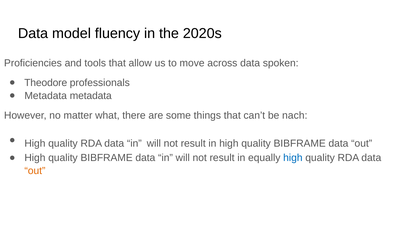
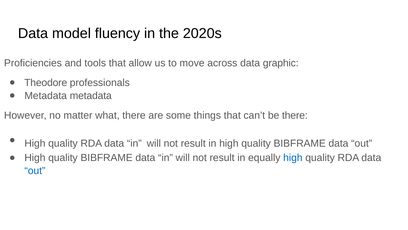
spoken: spoken -> graphic (281, 63)
be nach: nach -> there (295, 115)
out colour: orange -> blue (35, 170)
